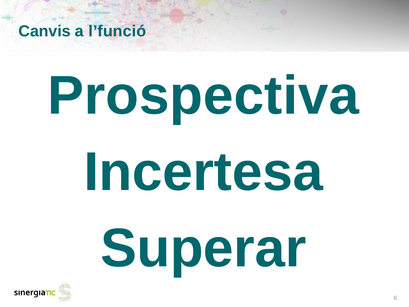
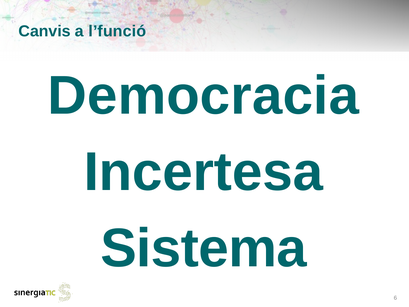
Prospectiva: Prospectiva -> Democracia (203, 96)
Superar: Superar -> Sistema (204, 248)
